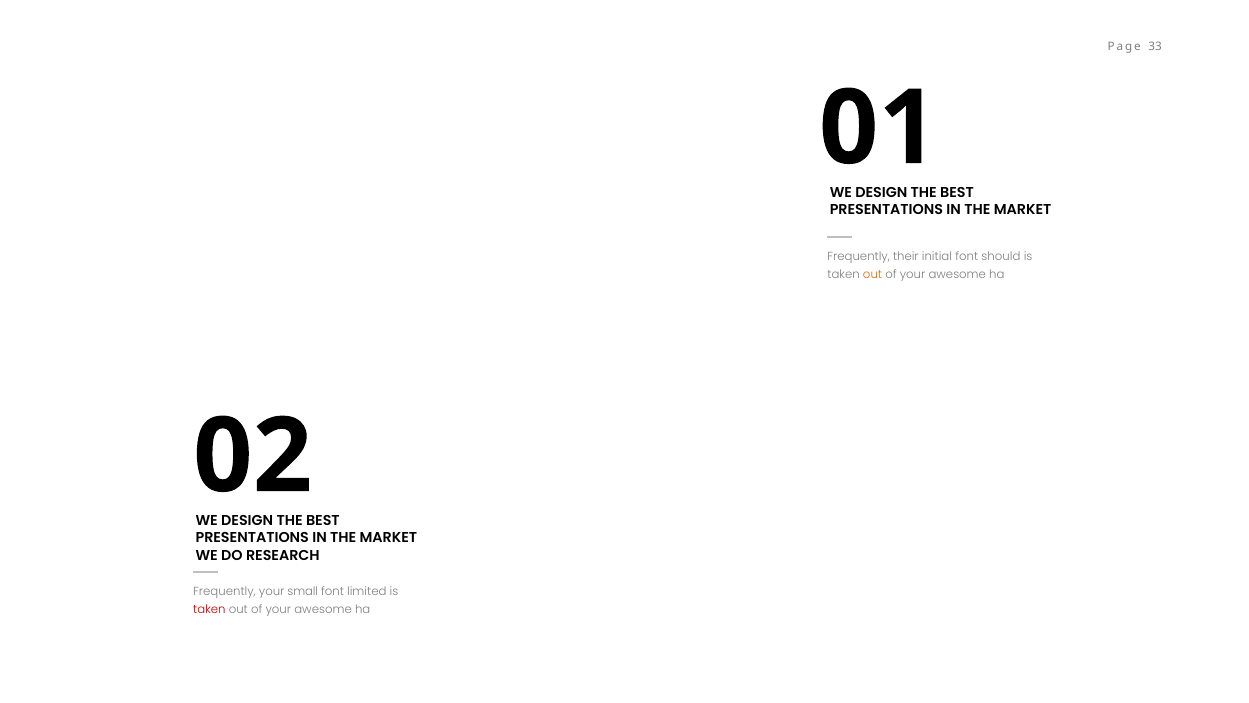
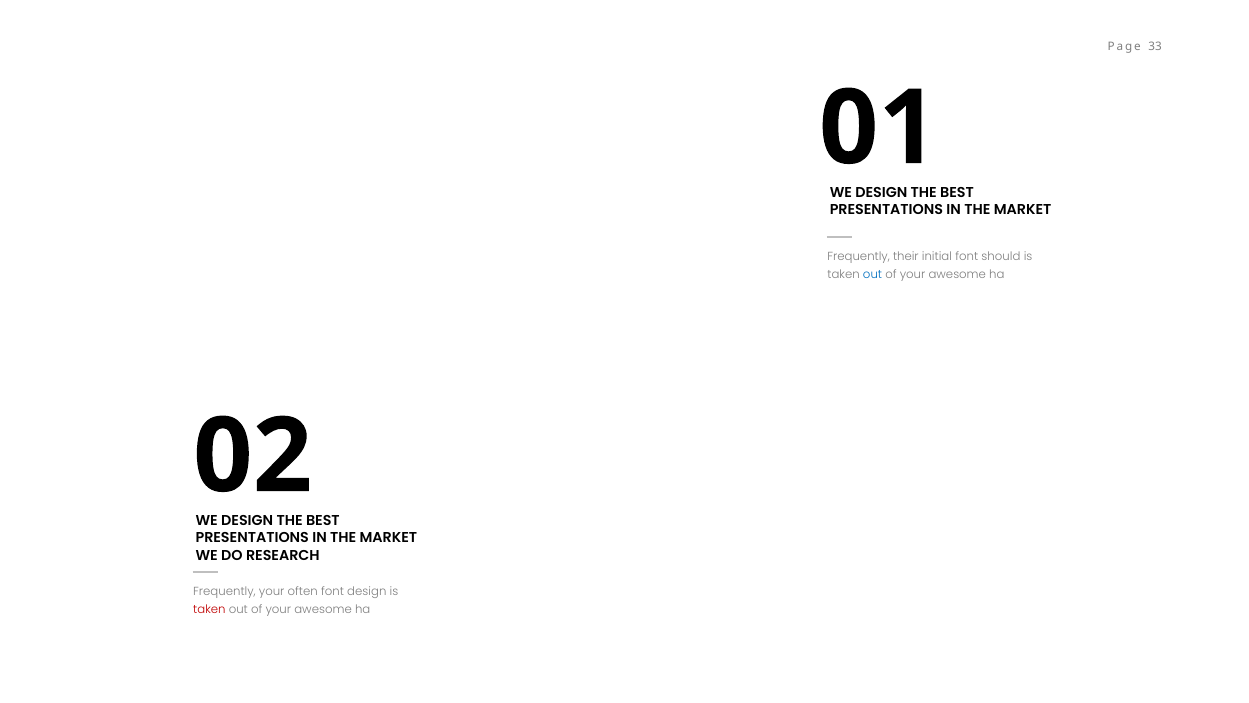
out colour: orange -> blue (873, 275)
small: small -> often (303, 592)
font limited: limited -> design (367, 592)
